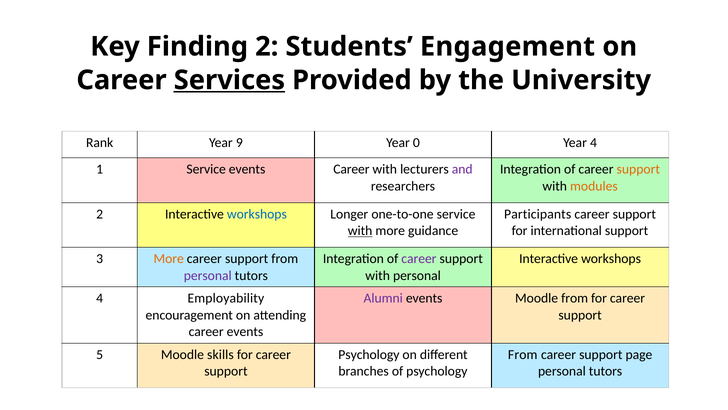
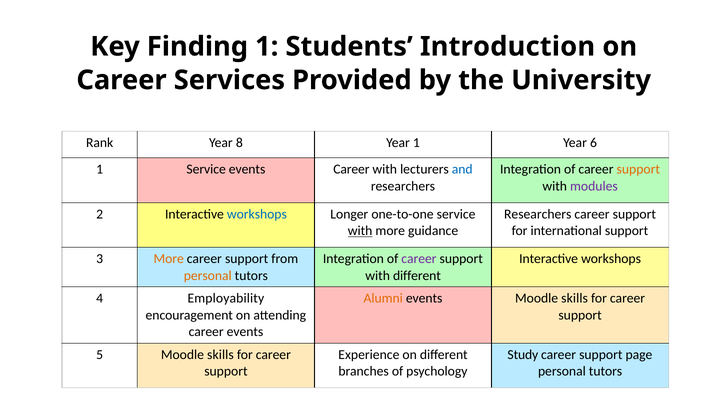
Finding 2: 2 -> 1 (267, 47)
Engagement: Engagement -> Introduction (508, 47)
Services underline: present -> none (229, 80)
9: 9 -> 8 (239, 143)
Year 0: 0 -> 1 (416, 143)
Year 4: 4 -> 6 (593, 143)
and colour: purple -> blue (462, 169)
modules colour: orange -> purple (594, 186)
Participants: Participants -> Researchers (538, 214)
personal colour: purple -> orange (208, 275)
with personal: personal -> different (417, 275)
Alumni colour: purple -> orange (383, 298)
events Moodle from: from -> skills (575, 298)
Psychology: Psychology -> Experience (369, 354)
From: From -> Study (523, 354)
